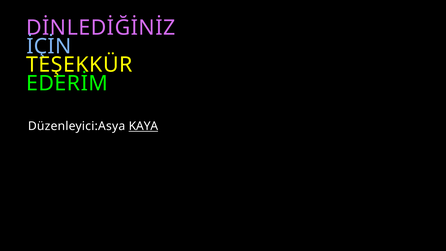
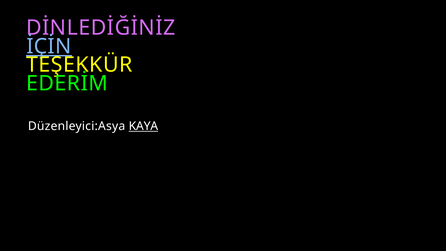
İÇİN underline: none -> present (49, 46)
